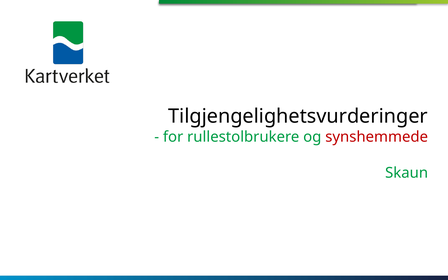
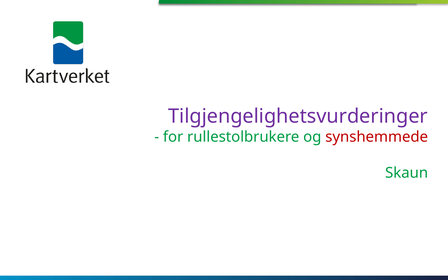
Tilgjengelighetsvurderinger colour: black -> purple (298, 116)
